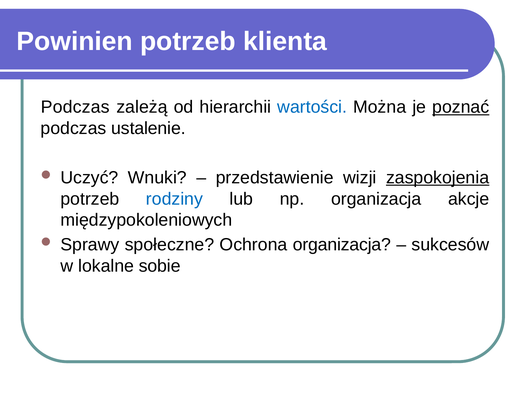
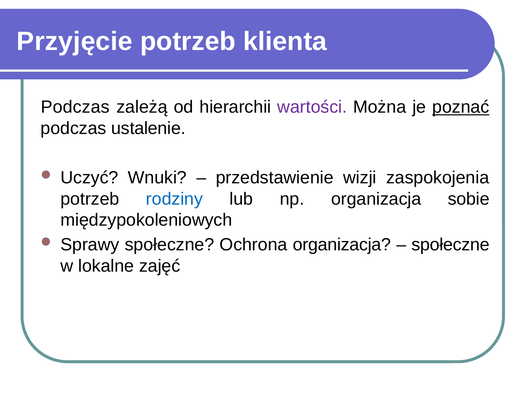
Powinien: Powinien -> Przyjęcie (75, 42)
wartości colour: blue -> purple (312, 107)
zaspokojenia underline: present -> none (438, 178)
akcje: akcje -> sobie (469, 199)
sukcesów: sukcesów -> społeczne (451, 245)
sobie: sobie -> zajęć (160, 266)
